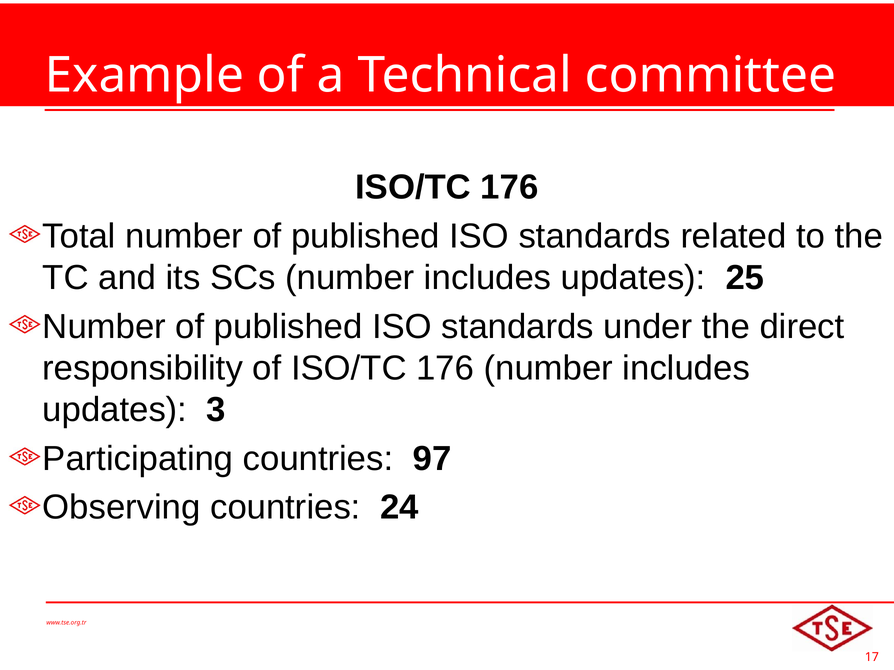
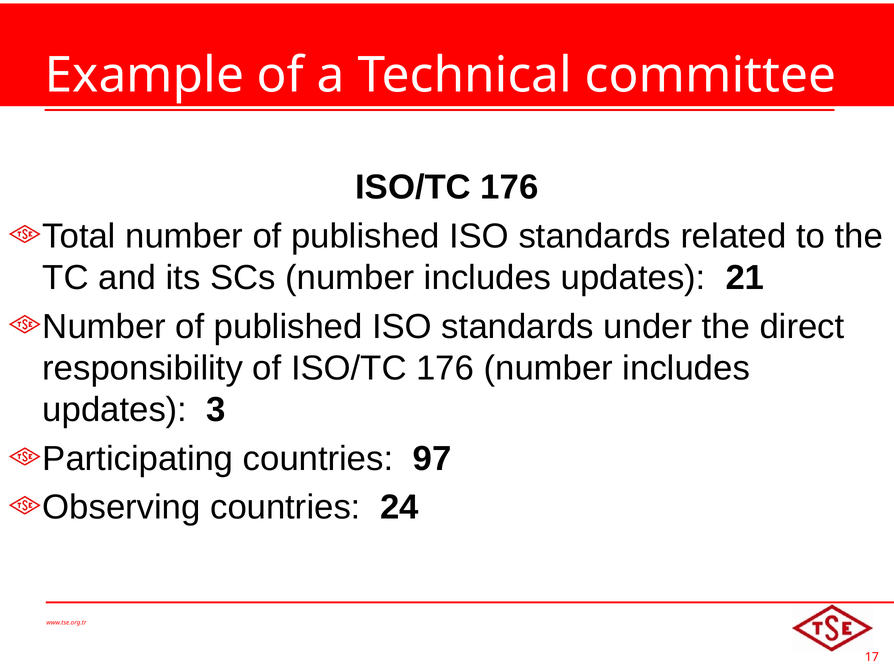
25: 25 -> 21 (745, 278)
